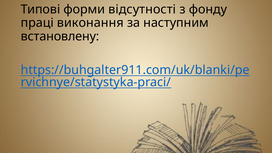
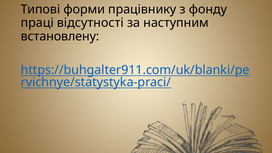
відсутності: відсутності -> працівнику (142, 9)
виконання: виконання -> відсутності (90, 23)
